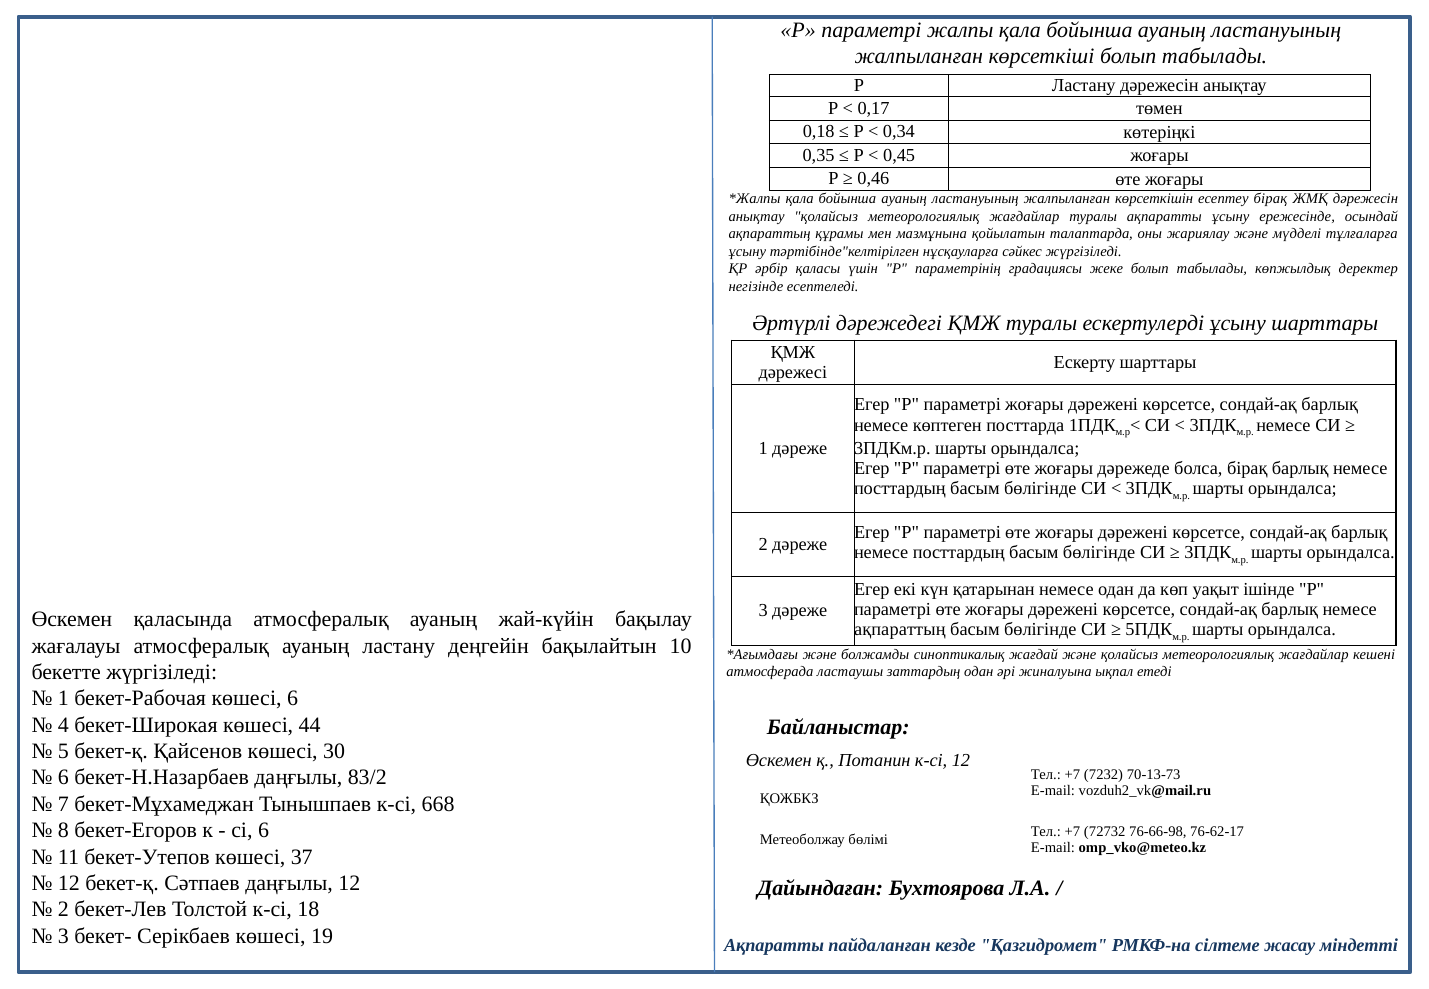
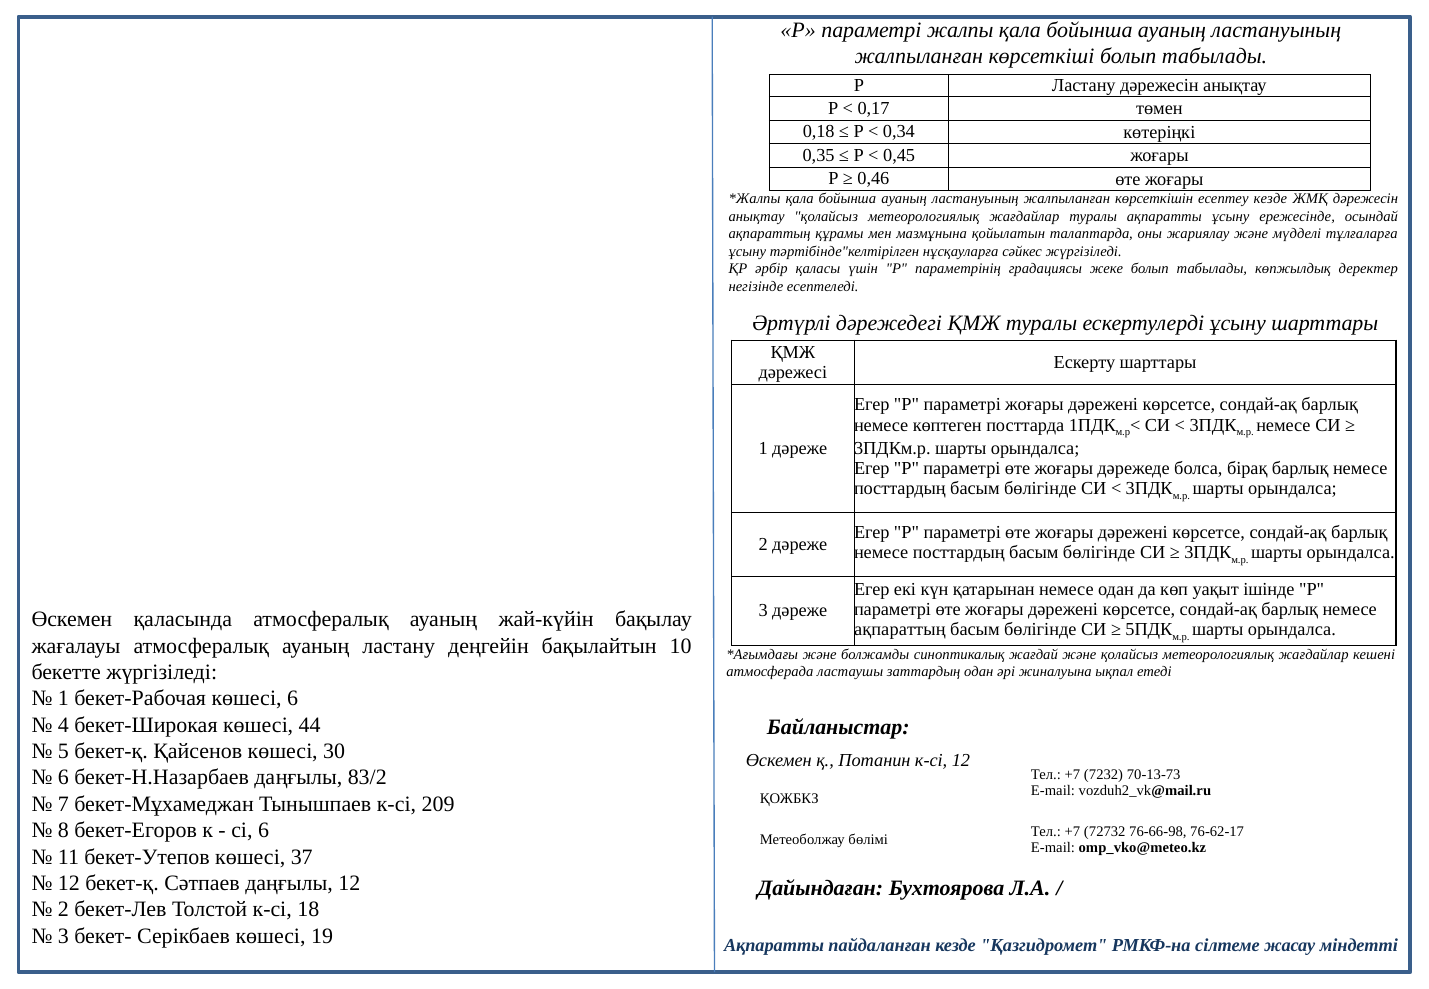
есептеу бірақ: бірақ -> кезде (1270, 199)
668: 668 -> 209 (438, 804)
